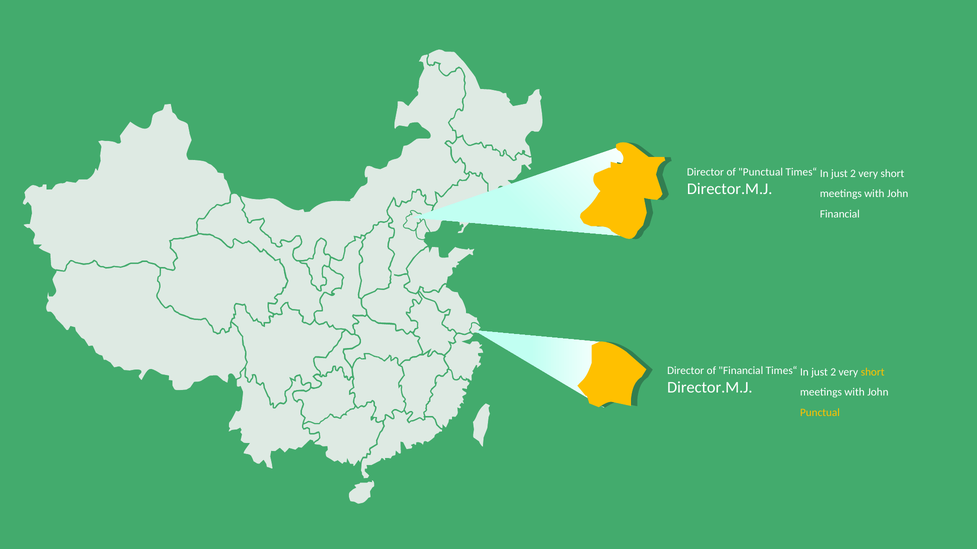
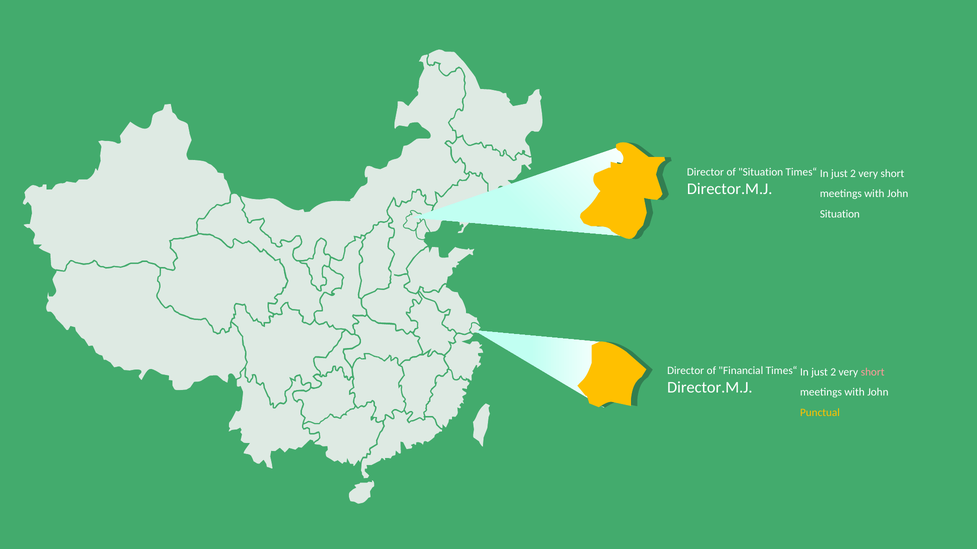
of Punctual: Punctual -> Situation (761, 172)
Financial: Financial -> Situation (840, 214)
short colour: yellow -> pink (873, 372)
